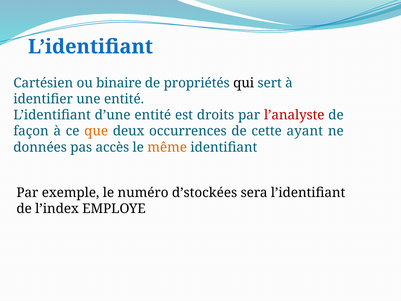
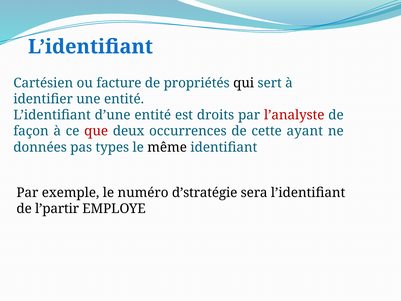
binaire: binaire -> facture (119, 83)
que colour: orange -> red (96, 131)
accès: accès -> types (112, 147)
même colour: orange -> black (167, 147)
d’stockées: d’stockées -> d’stratégie (205, 193)
l’index: l’index -> l’partir (57, 209)
